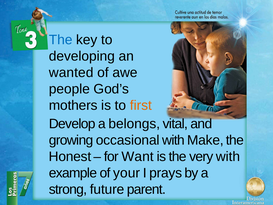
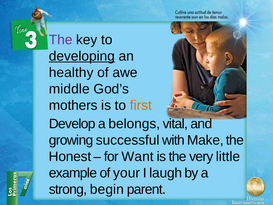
The colour: blue -> purple (61, 40)
developing underline: none -> present (82, 56)
wanted: wanted -> healthy (71, 73)
people: people -> middle (69, 89)
occasional: occasional -> successful (128, 140)
very with: with -> little (228, 156)
prays: prays -> laugh (166, 173)
future: future -> begin (107, 189)
